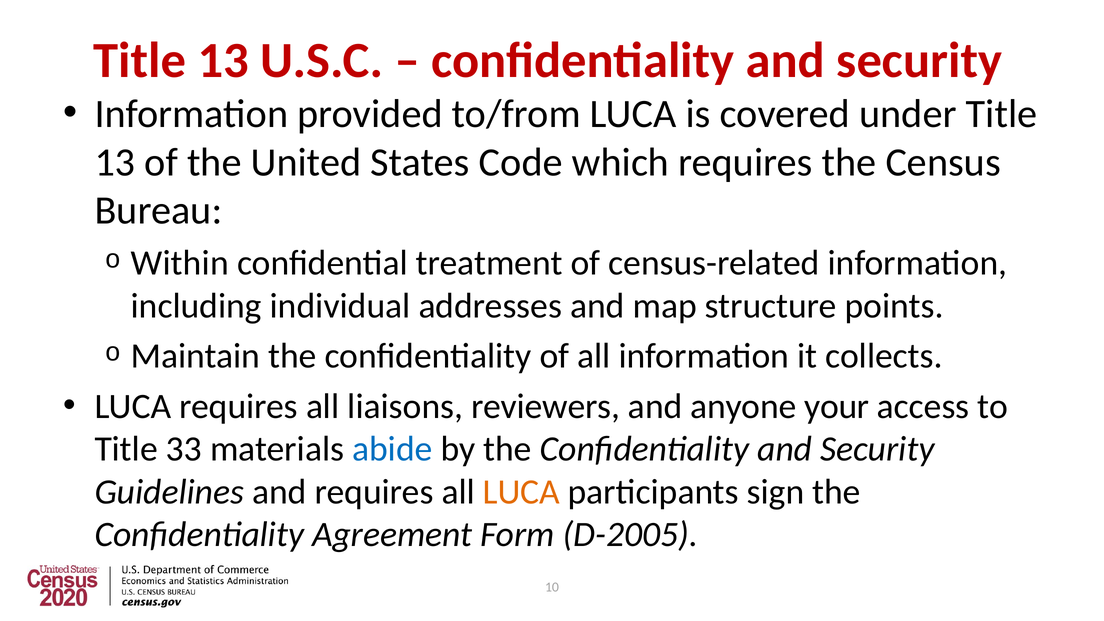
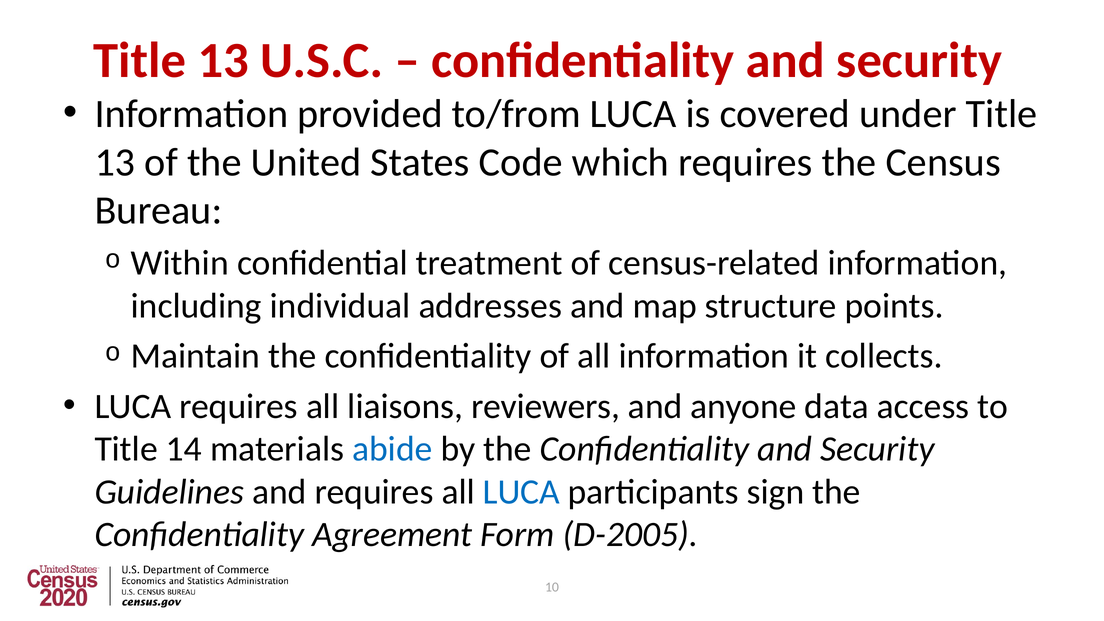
your: your -> data (837, 406)
33: 33 -> 14 (184, 449)
LUCA colour: orange -> blue (521, 492)
